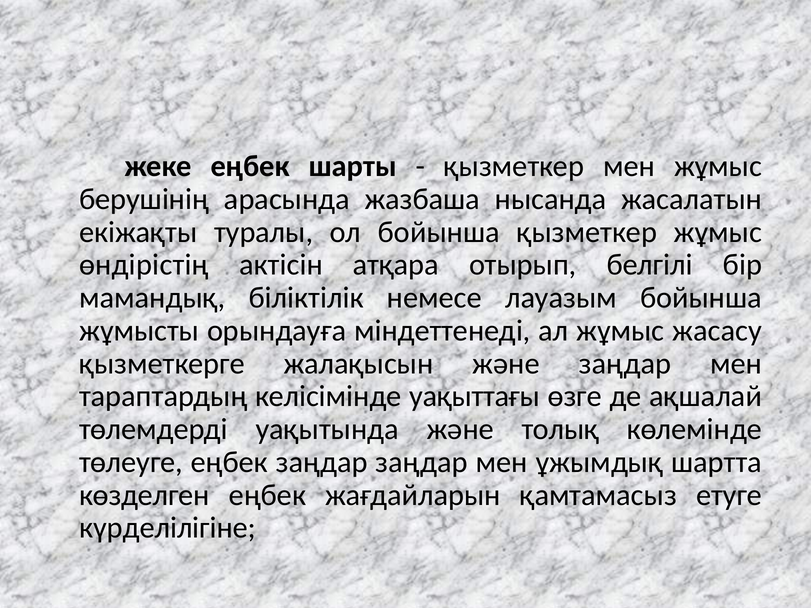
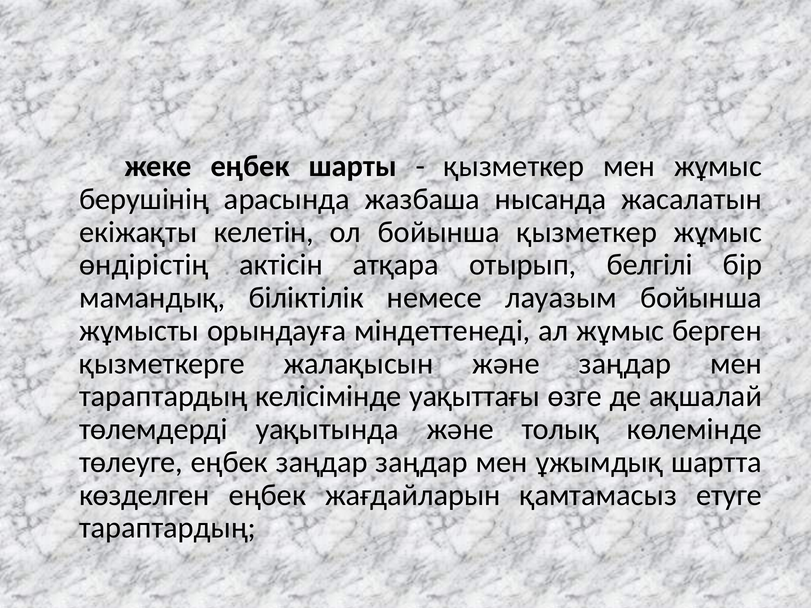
туралы: туралы -> келетін (264, 232)
жасасу: жасасу -> берген (717, 331)
күрделiлiгiне: күрделiлiгiне -> тараптардың (168, 528)
